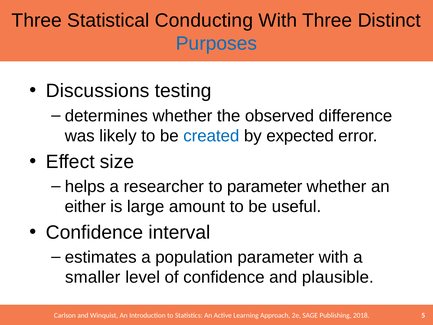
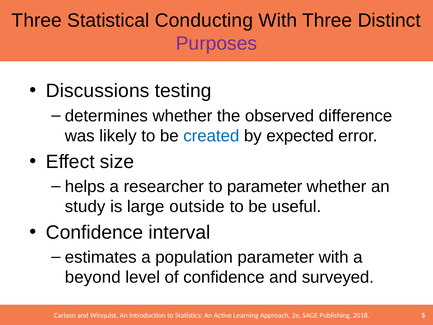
Purposes colour: blue -> purple (216, 44)
either: either -> study (85, 207)
amount: amount -> outside (197, 207)
smaller: smaller -> beyond (93, 277)
plausible: plausible -> surveyed (338, 277)
